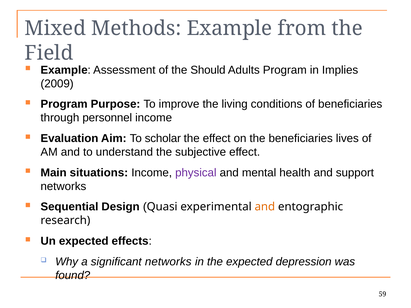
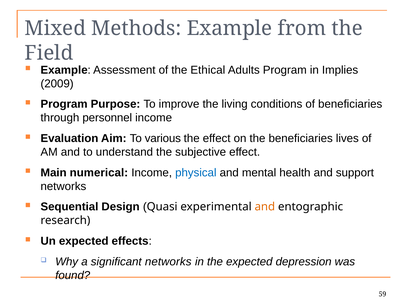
Should: Should -> Ethical (208, 70)
scholar: scholar -> various (163, 139)
situations: situations -> numerical (99, 173)
physical colour: purple -> blue (196, 173)
